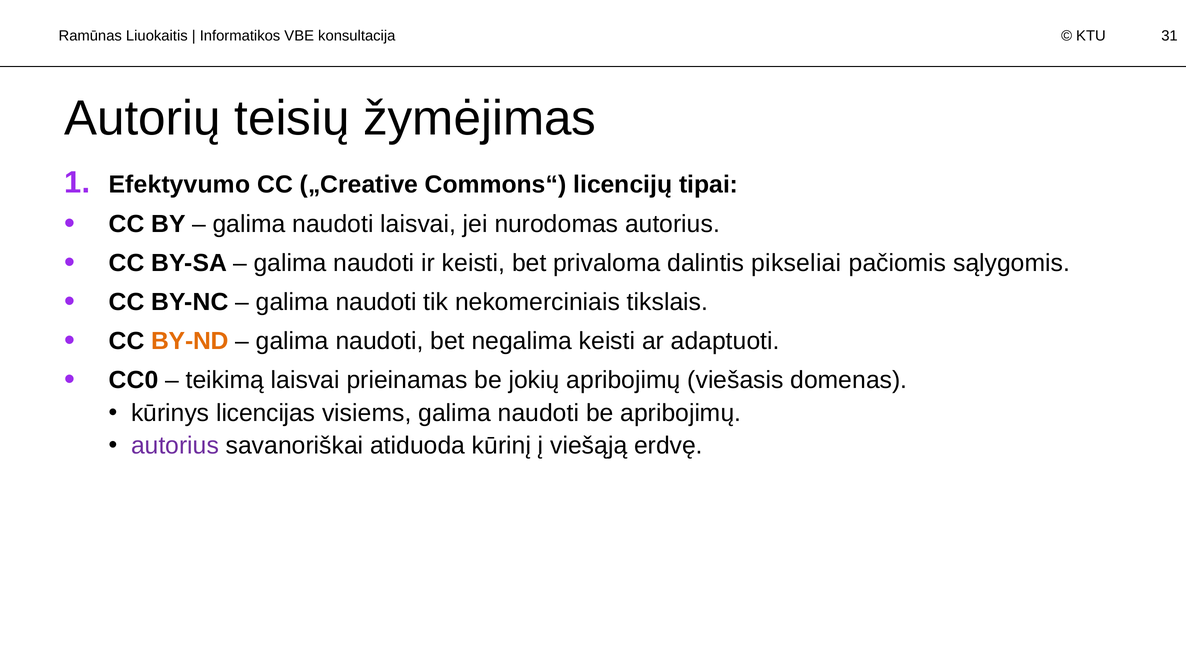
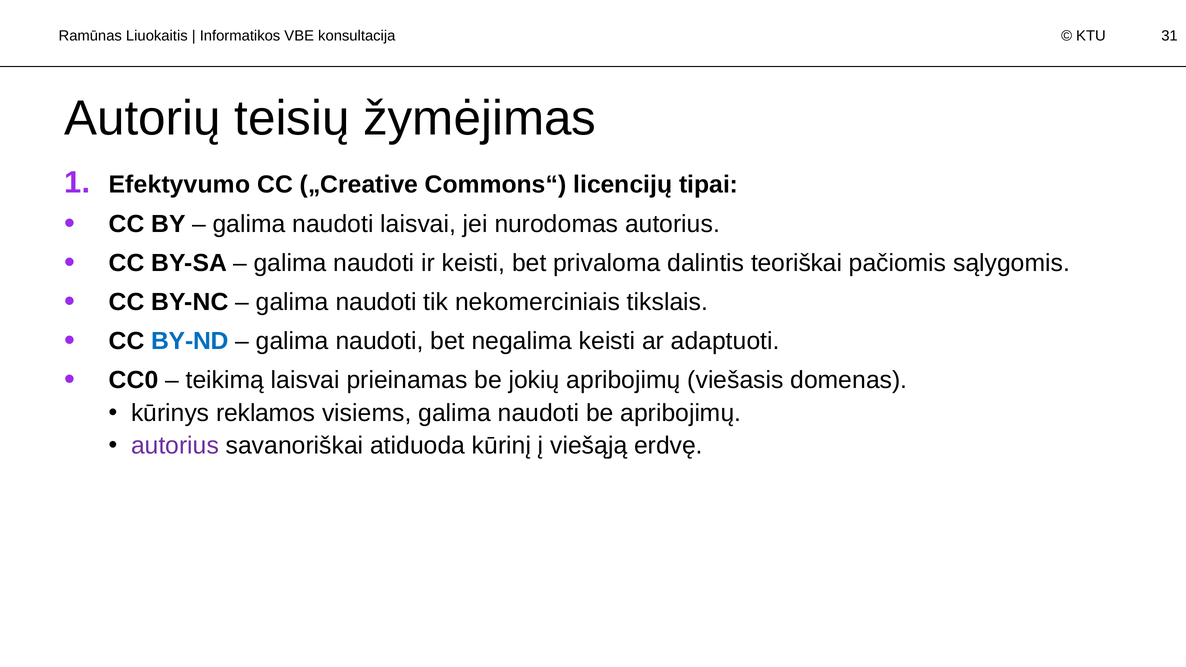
pikseliai: pikseliai -> teoriškai (797, 263)
BY-ND colour: orange -> blue (190, 341)
licencijas: licencijas -> reklamos (266, 413)
